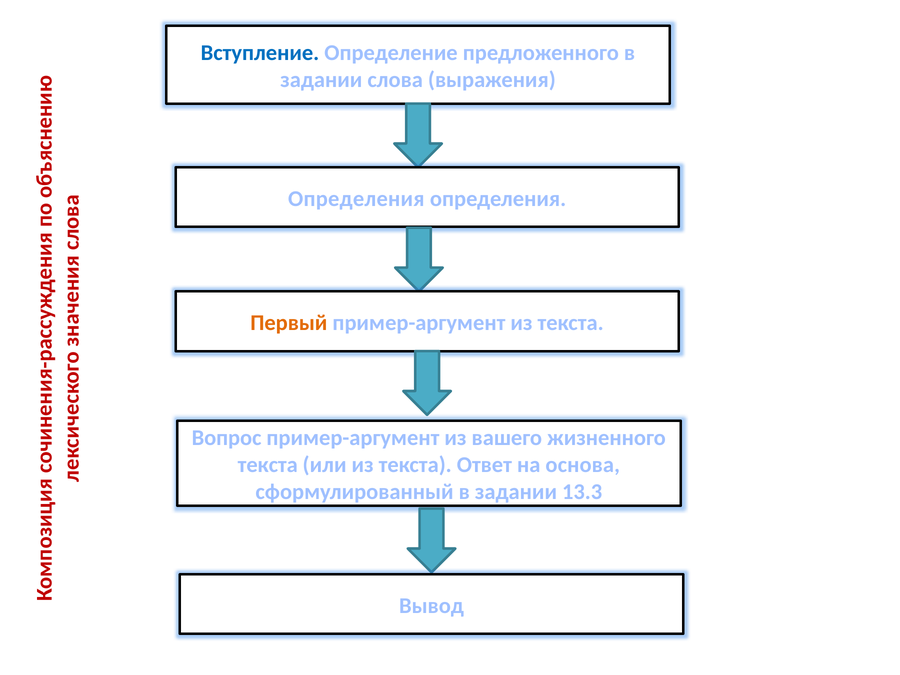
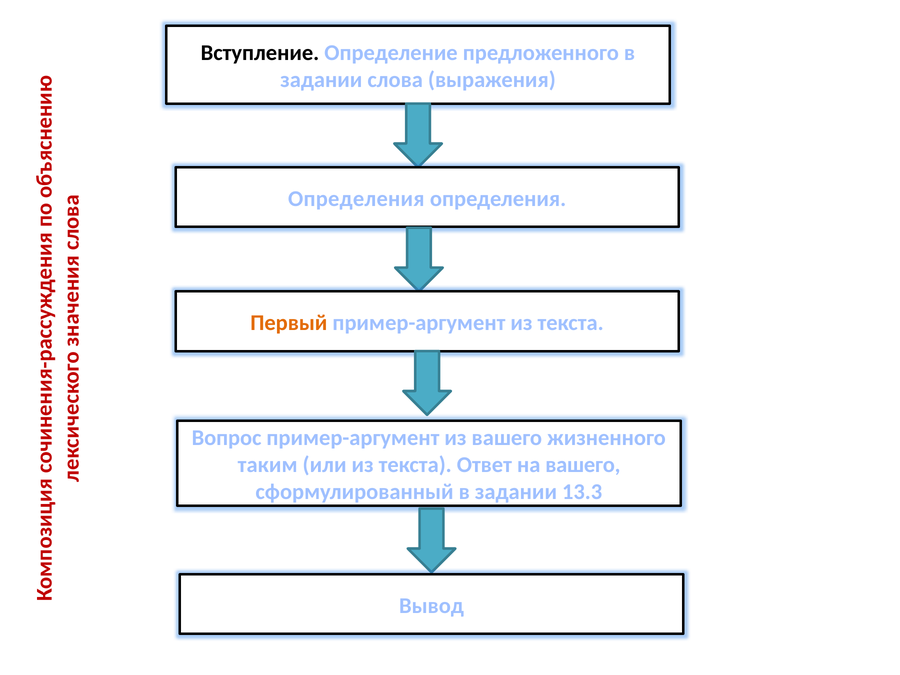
Вступление colour: blue -> black (260, 53)
текста: текста -> таким (268, 465)
на основа: основа -> вашего (583, 465)
